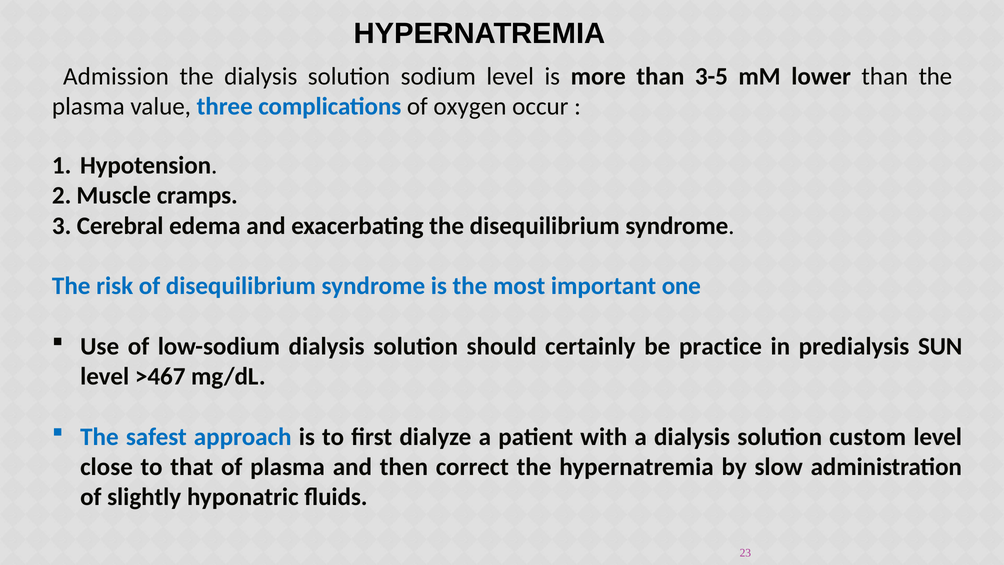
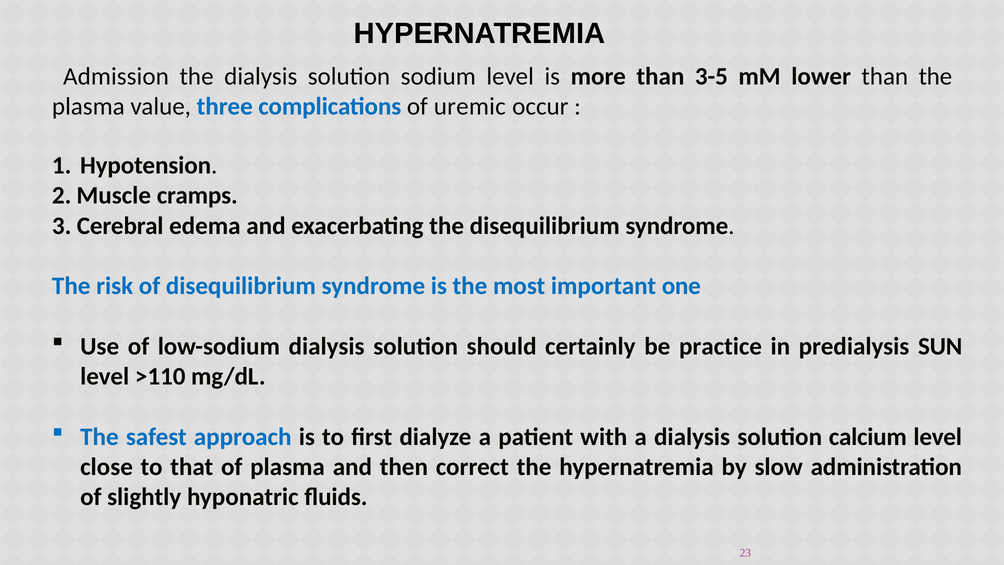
oxygen: oxygen -> uremic (470, 106)
>467: >467 -> >110 (160, 376)
custom: custom -> calcium (868, 437)
